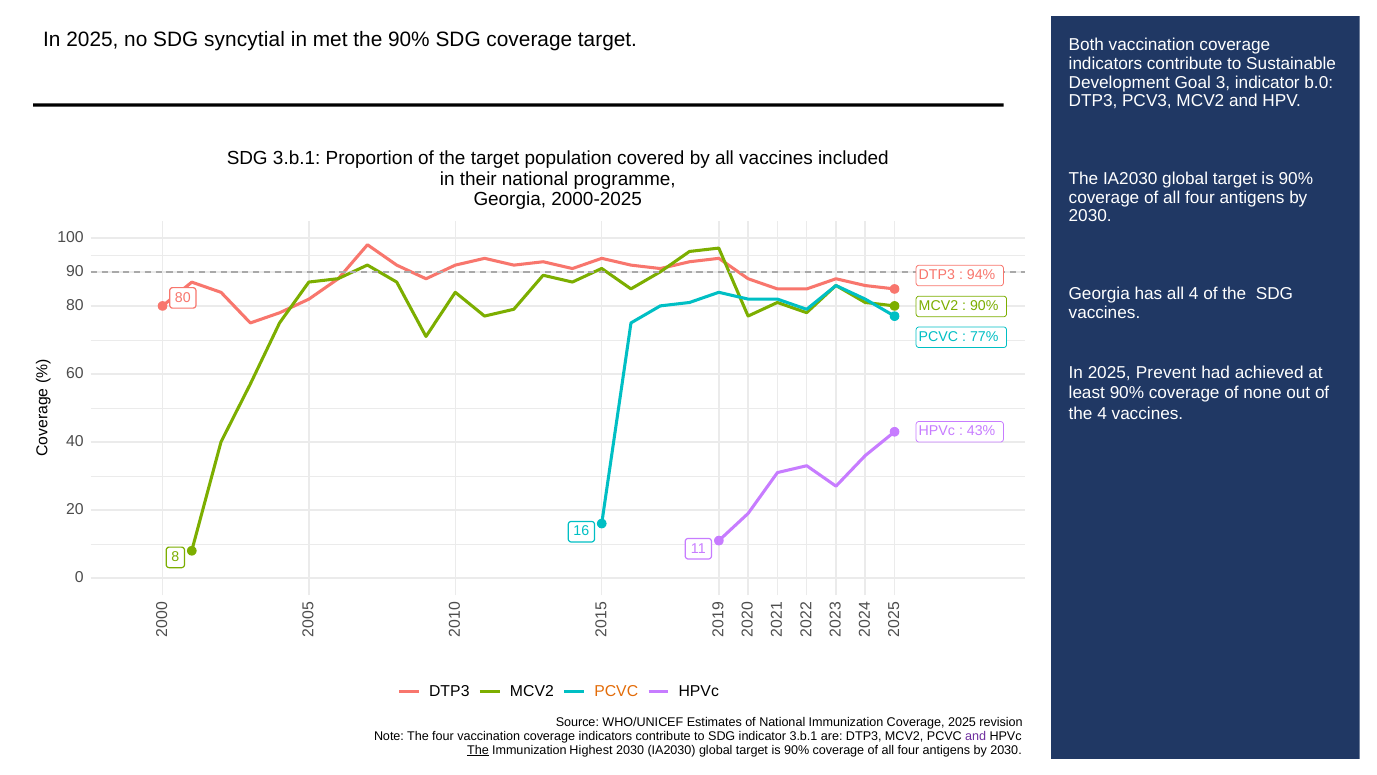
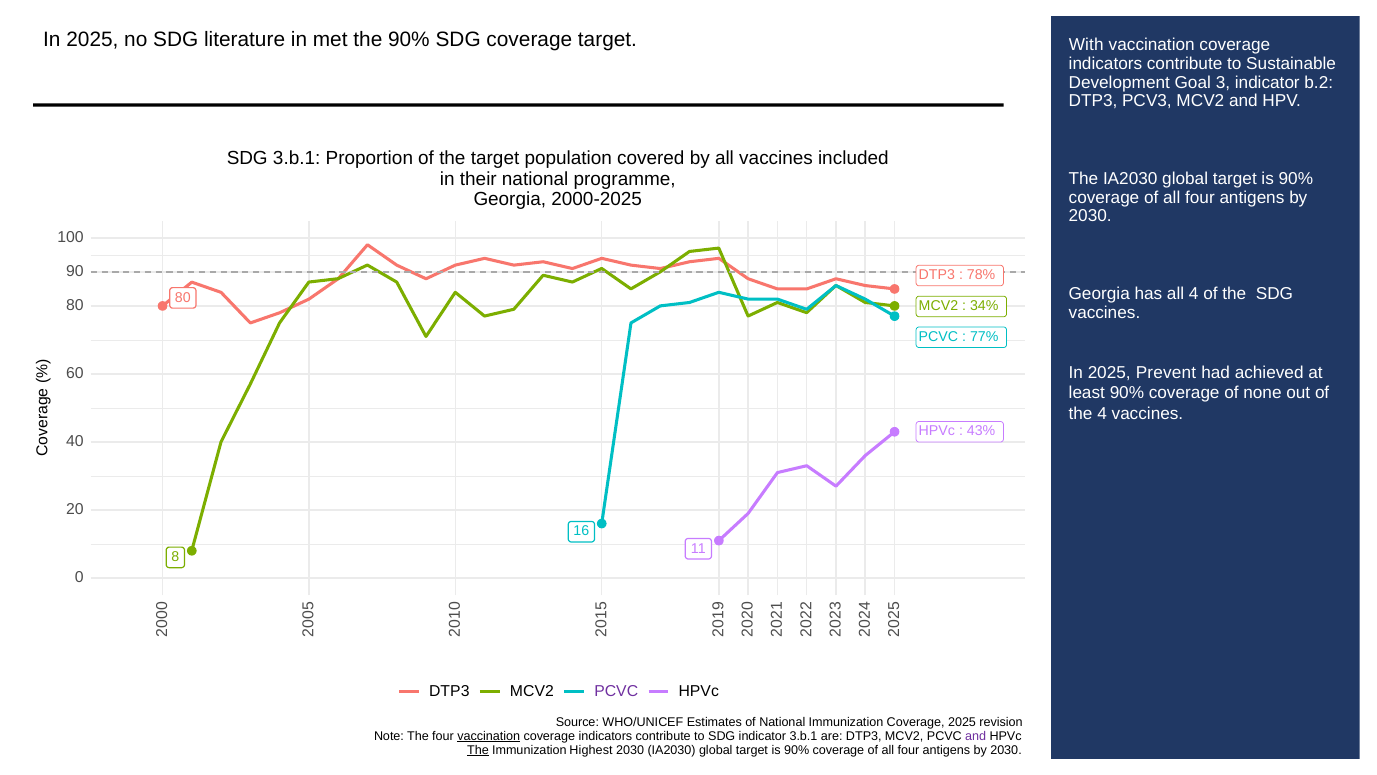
syncytial: syncytial -> literature (245, 40)
Both: Both -> With (1086, 45)
b.0: b.0 -> b.2 (1319, 82)
94%: 94% -> 78% (981, 275)
90%: 90% -> 34% (984, 306)
PCVC colour: orange -> purple (616, 691)
vaccination underline: none -> present (489, 736)
